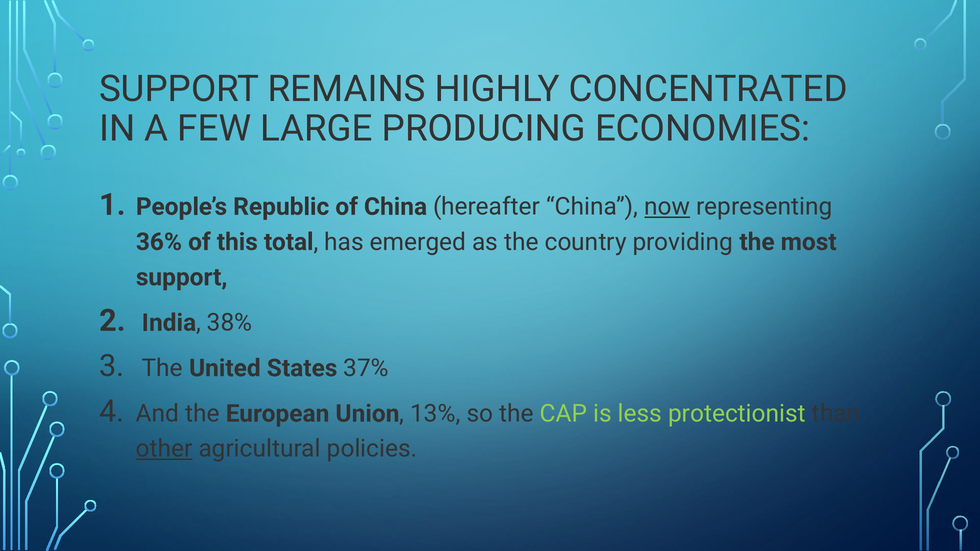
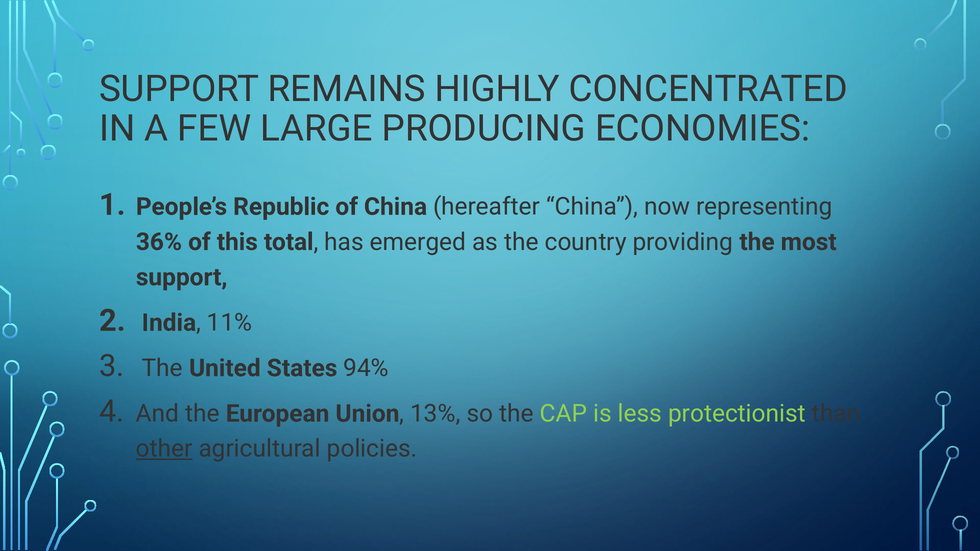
now underline: present -> none (667, 207)
38%: 38% -> 11% (230, 323)
37%: 37% -> 94% (366, 368)
